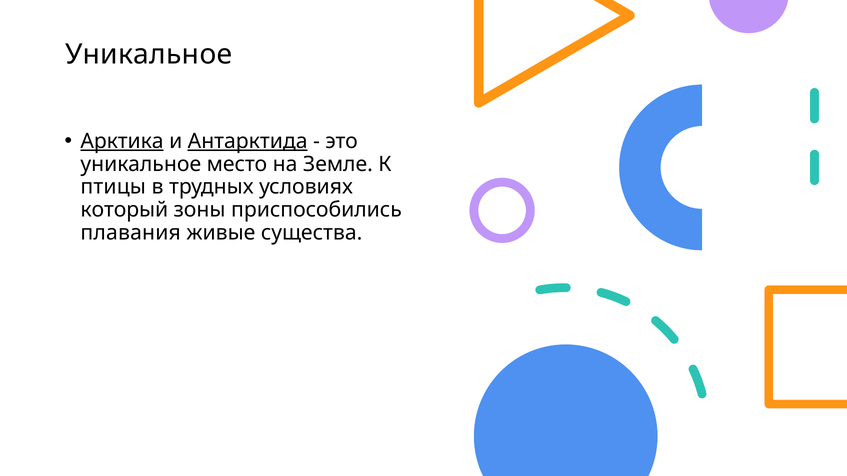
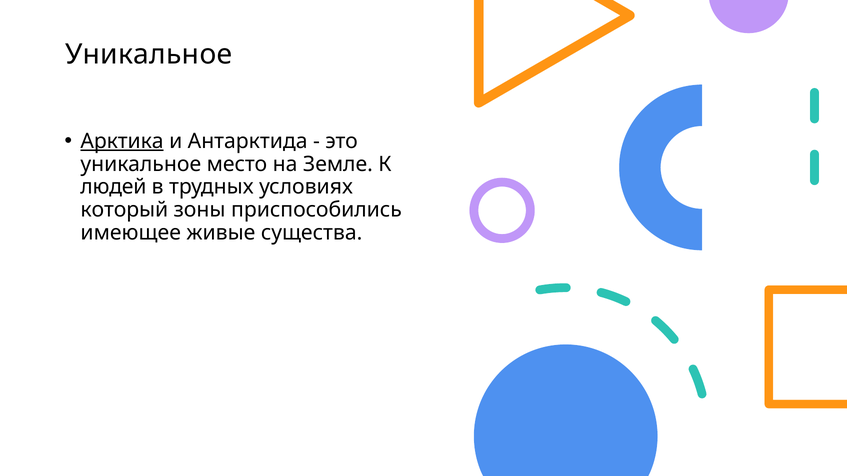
Антарктида underline: present -> none (248, 141)
птицы: птицы -> людей (113, 187)
плавания: плавания -> имеющее (131, 233)
